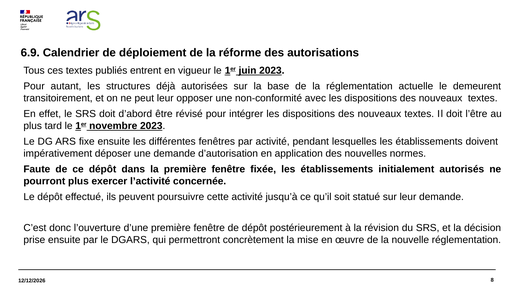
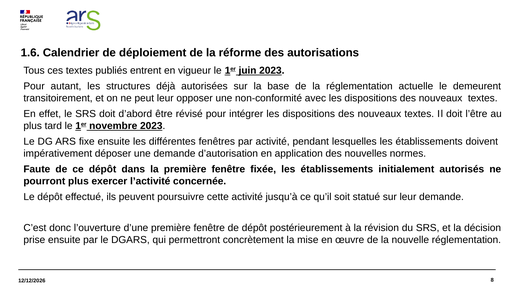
6.9: 6.9 -> 1.6 (30, 53)
